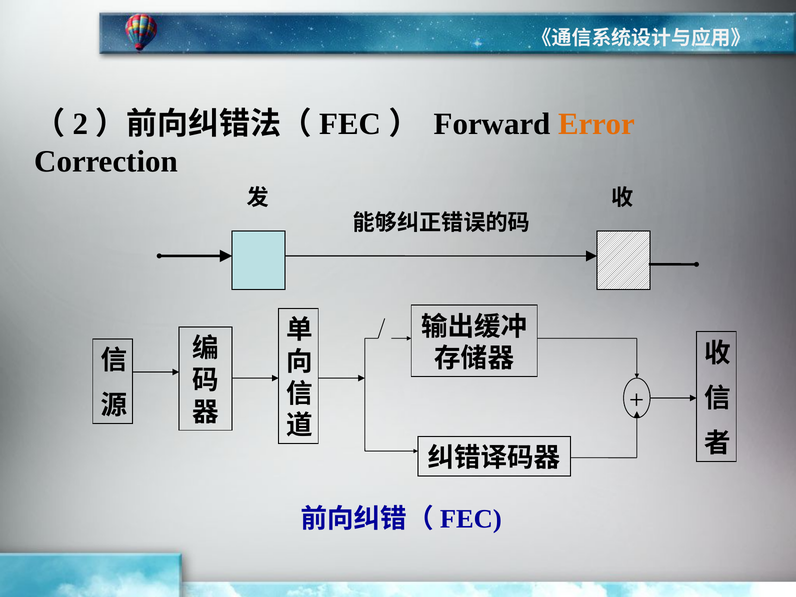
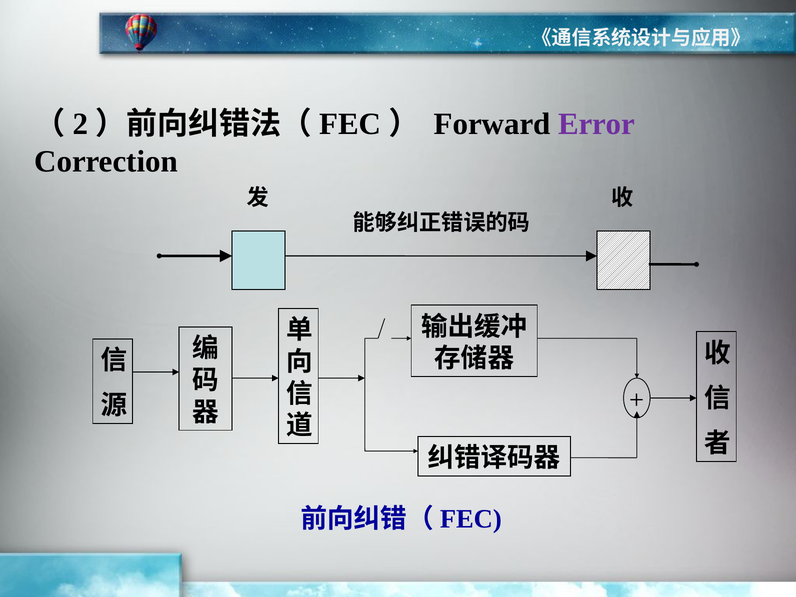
Error colour: orange -> purple (597, 124)
